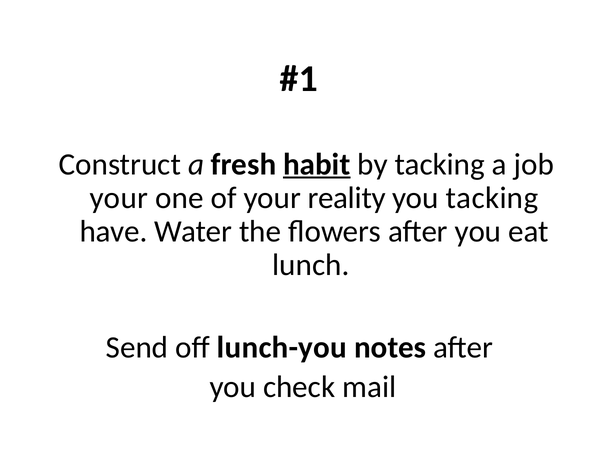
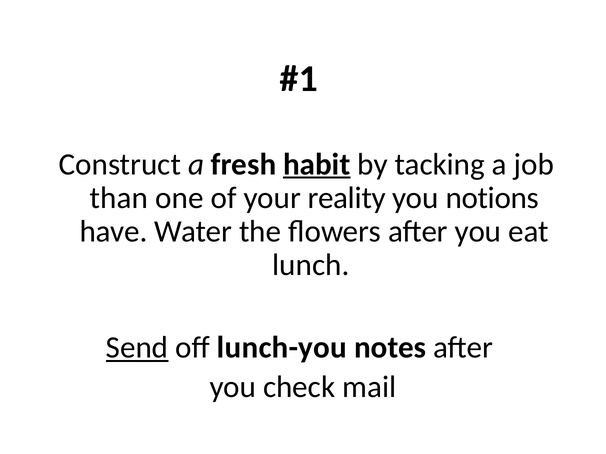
your: your -> than (119, 198)
you tacking: tacking -> notions (492, 198)
Send underline: none -> present (137, 348)
